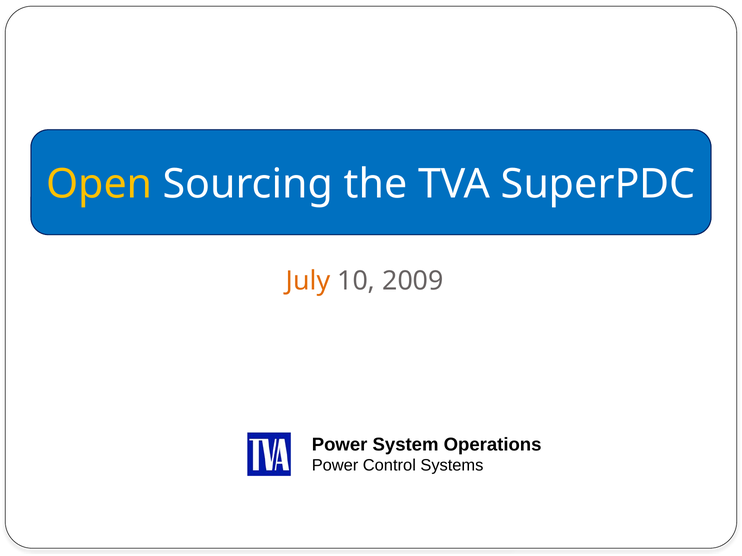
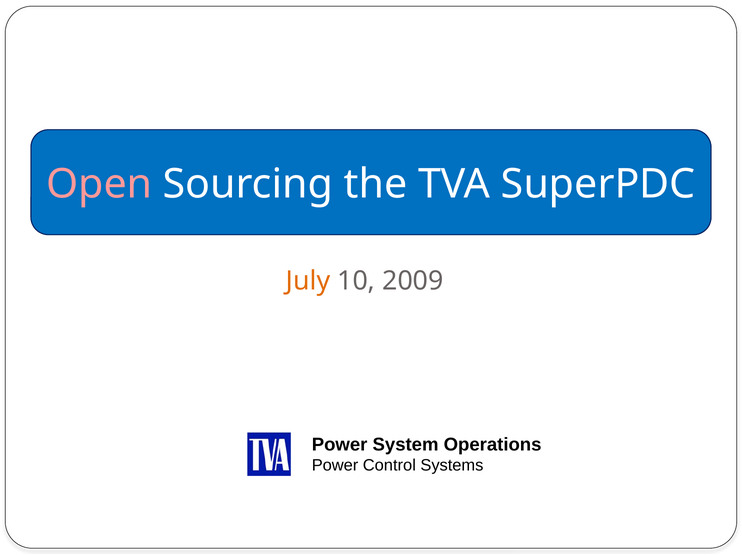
Open colour: yellow -> pink (99, 184)
